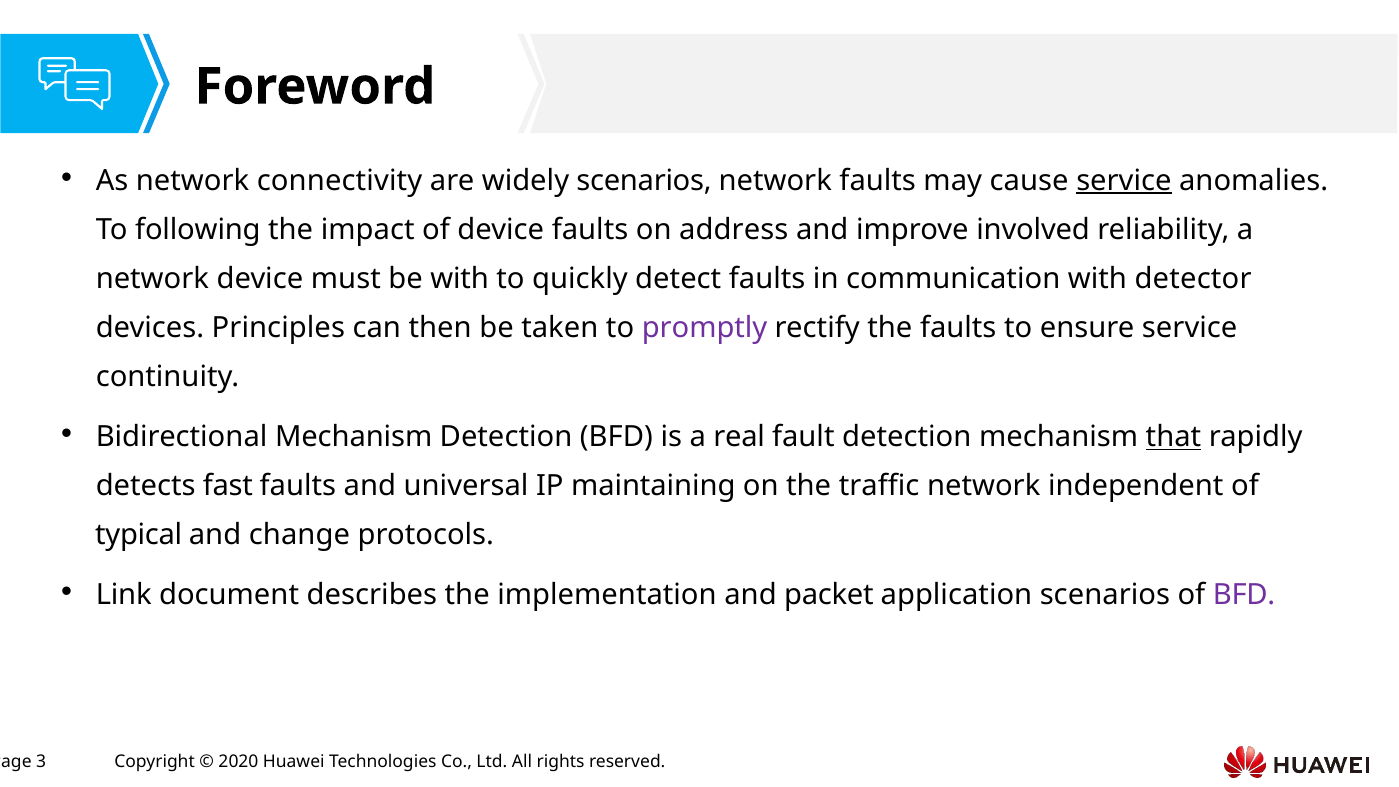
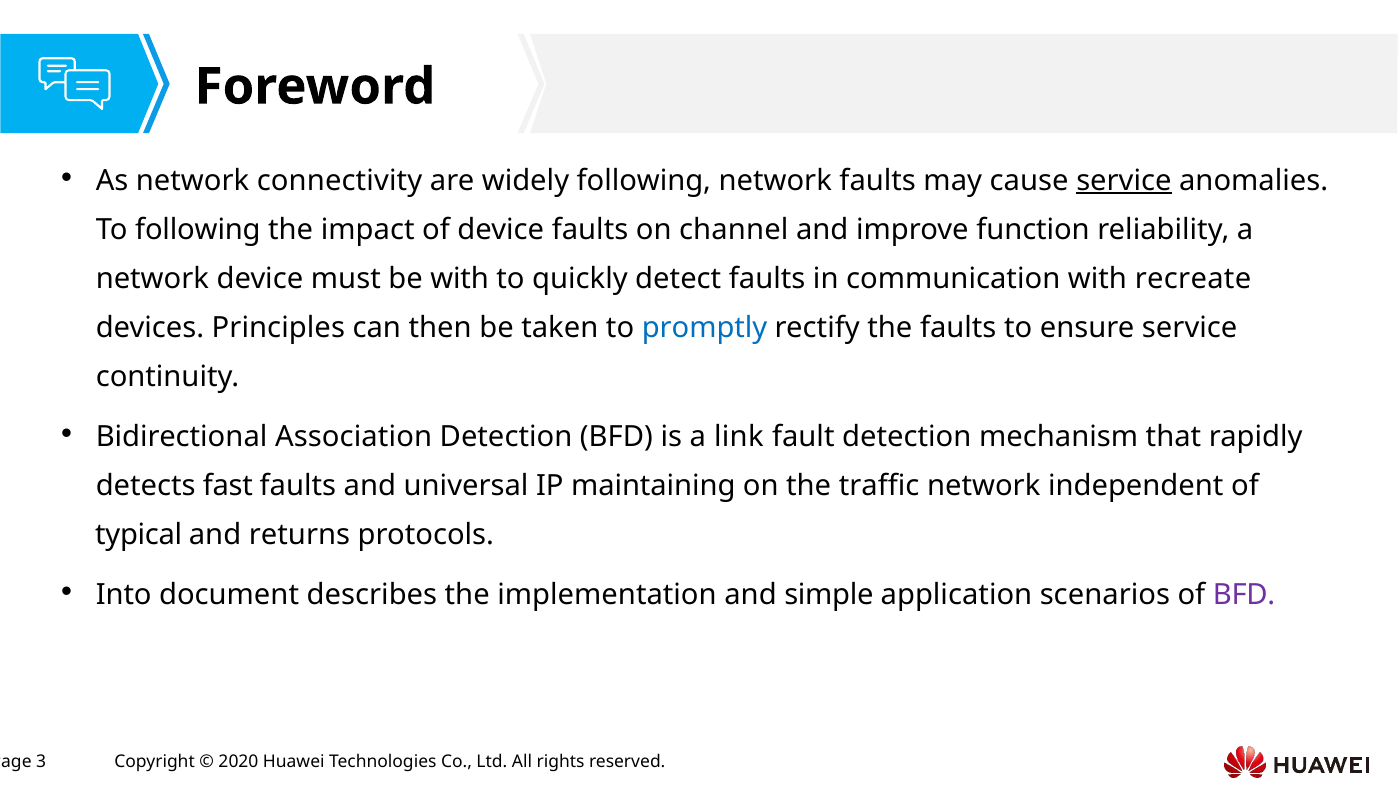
widely scenarios: scenarios -> following (644, 181)
address: address -> channel (734, 230)
involved: involved -> function (1033, 230)
detector: detector -> recreate (1193, 279)
promptly colour: purple -> blue (705, 327)
Bidirectional Mechanism: Mechanism -> Association (354, 437)
real: real -> link (739, 437)
that underline: present -> none (1173, 437)
change: change -> returns (299, 535)
Link: Link -> Into (124, 595)
packet: packet -> simple (829, 595)
